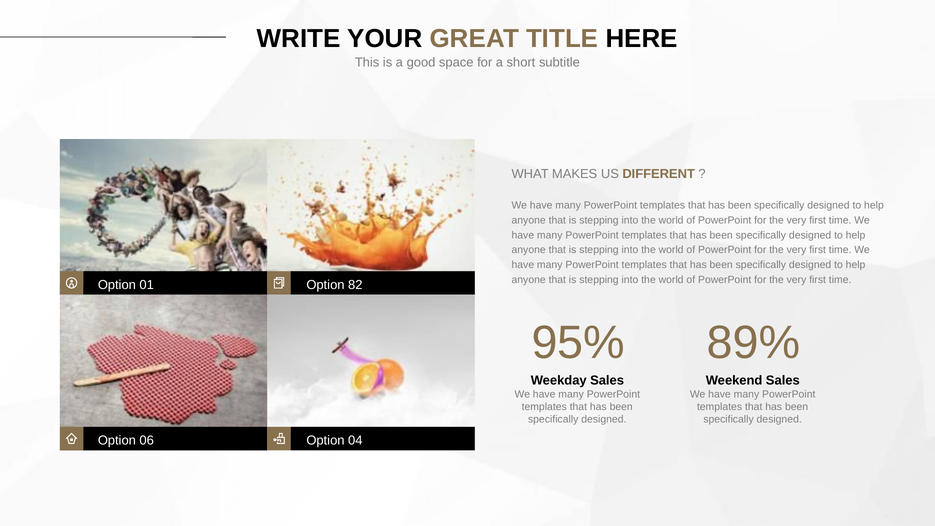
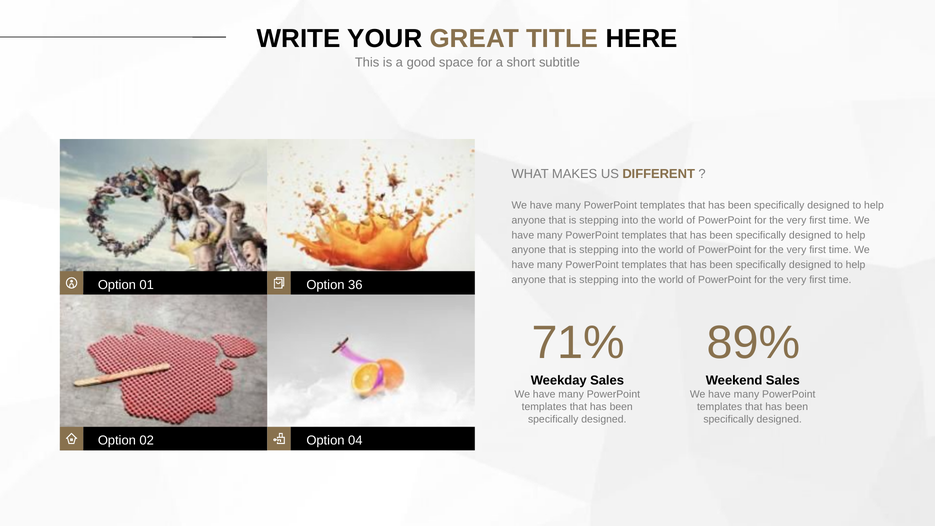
82: 82 -> 36 (355, 285)
95%: 95% -> 71% (578, 343)
06: 06 -> 02 (147, 440)
